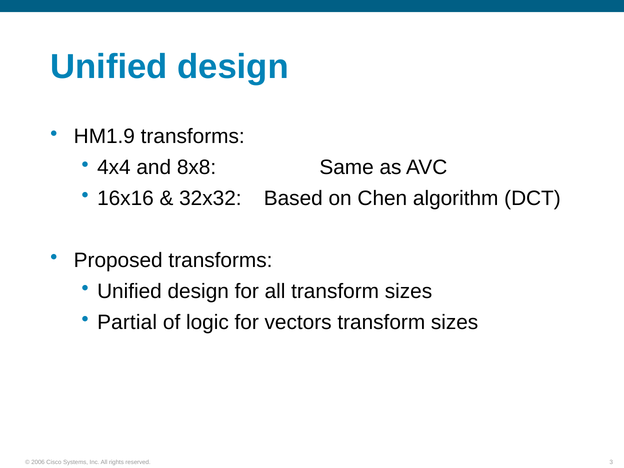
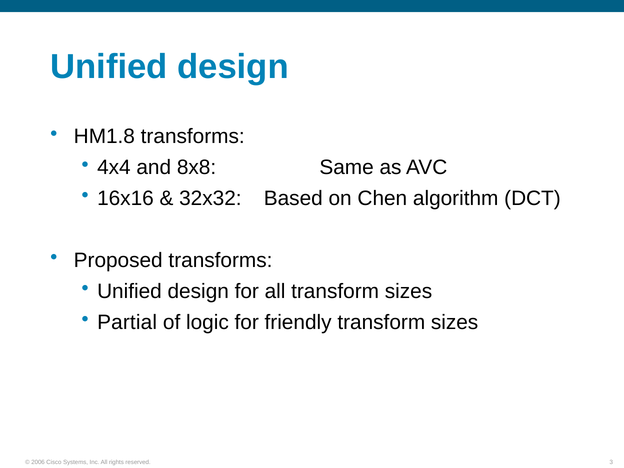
HM1.9: HM1.9 -> HM1.8 (104, 136)
vectors: vectors -> friendly (298, 322)
